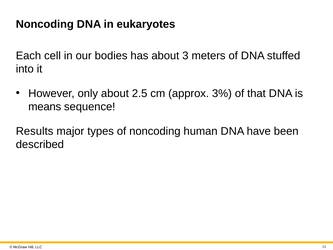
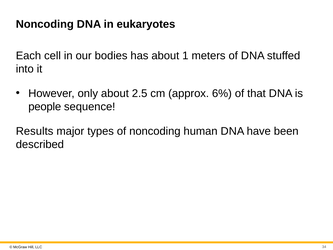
3: 3 -> 1 (185, 56)
3%: 3% -> 6% (222, 93)
means: means -> people (45, 107)
